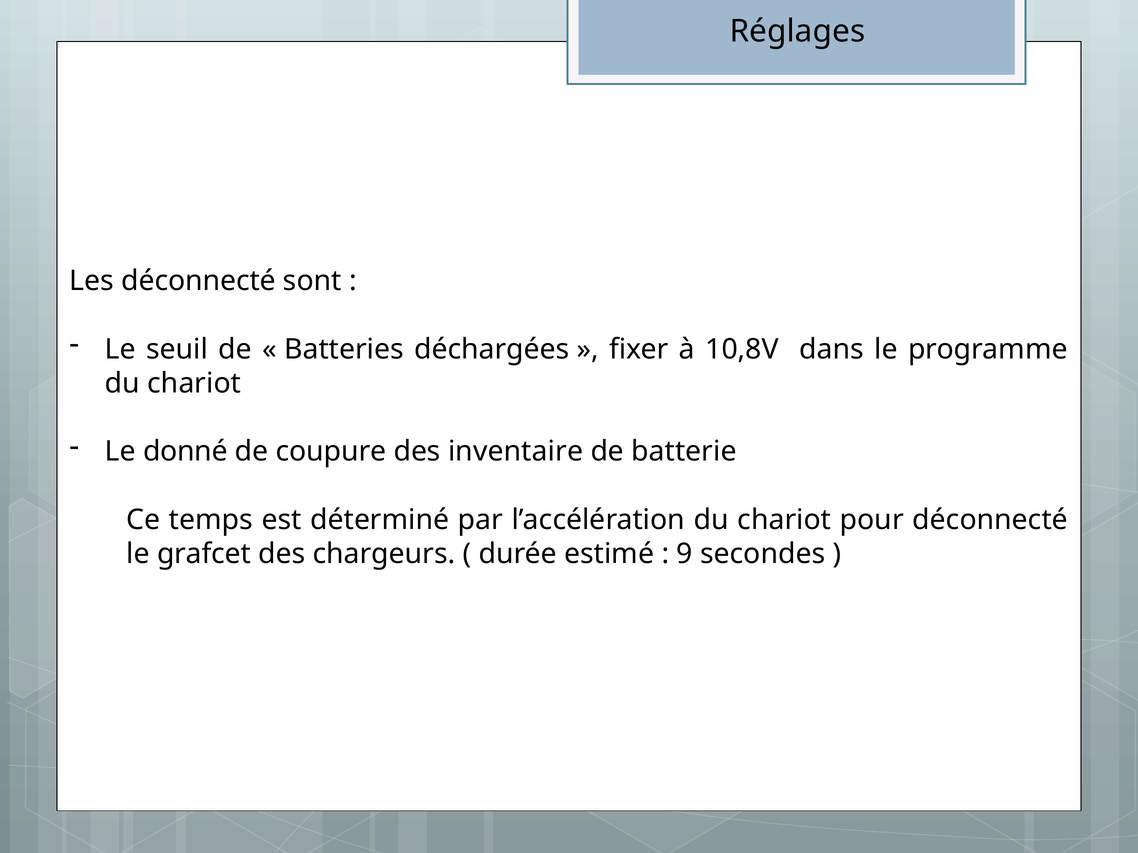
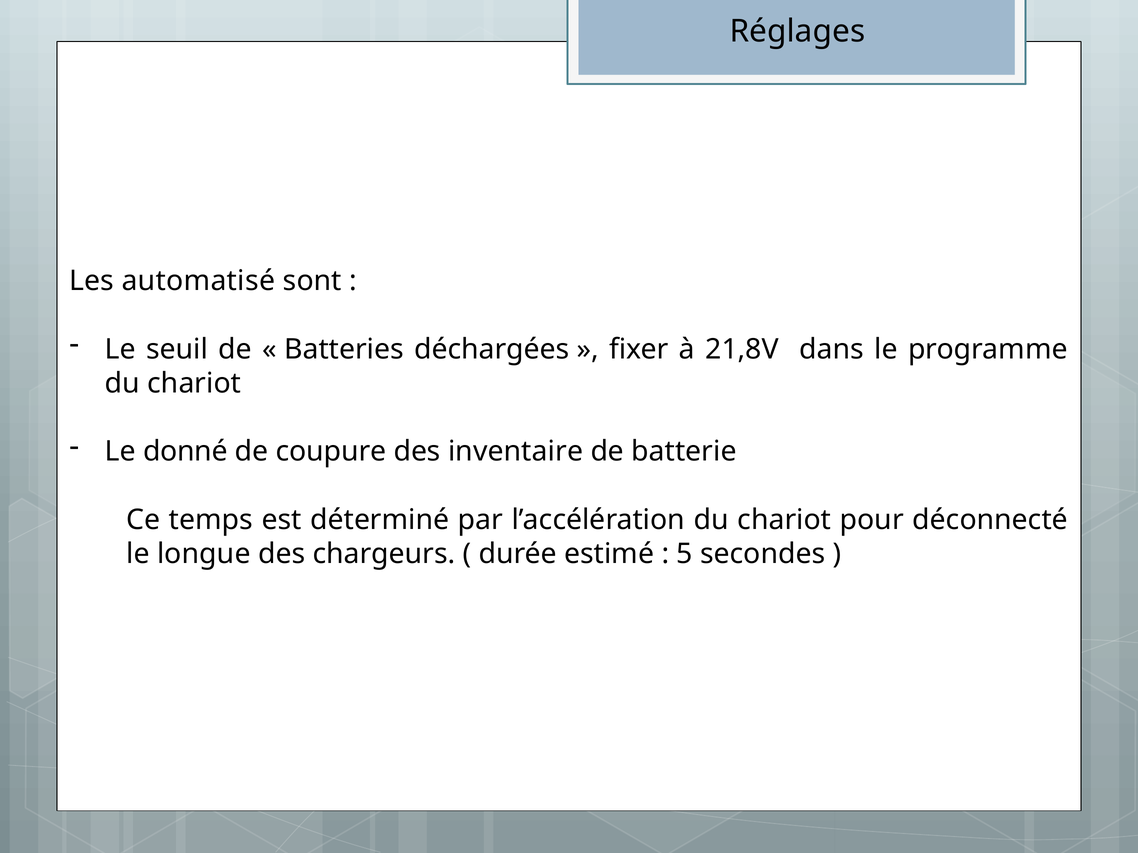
Les déconnecté: déconnecté -> automatisé (198, 281)
10,8V: 10,8V -> 21,8V (742, 349)
grafcet: grafcet -> longue (204, 554)
9: 9 -> 5 (685, 554)
